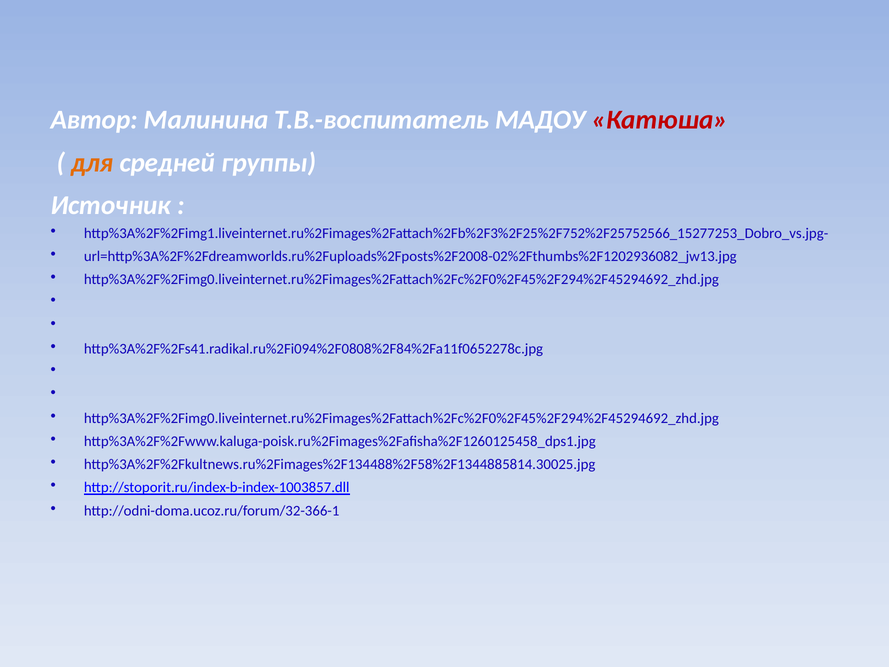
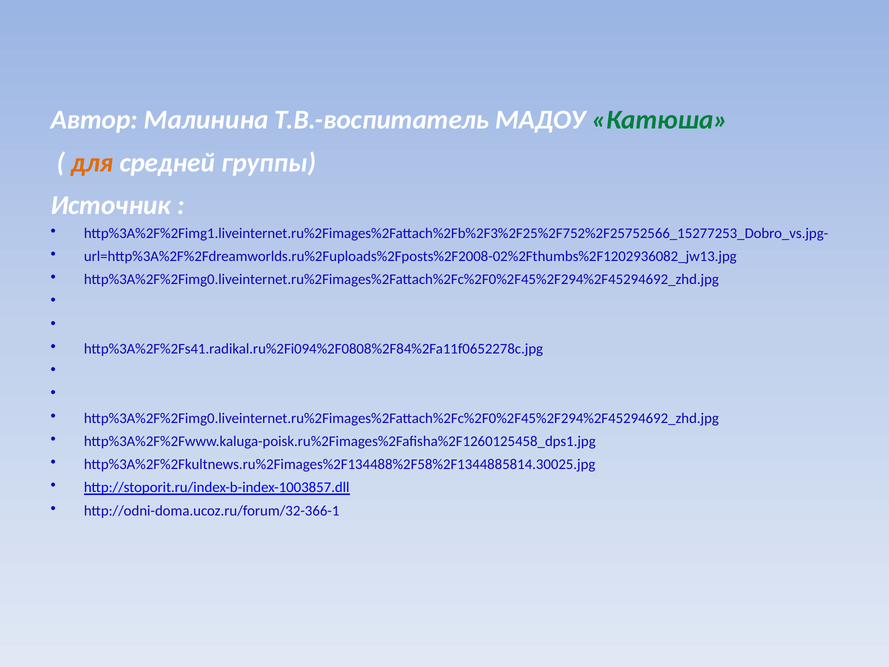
Катюша colour: red -> green (660, 120)
